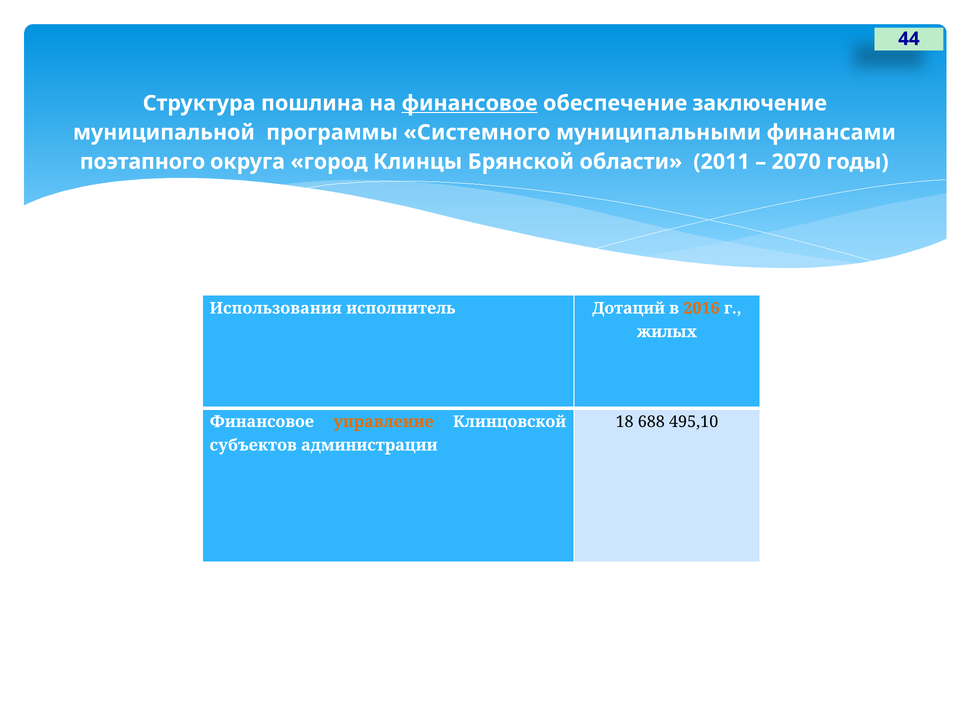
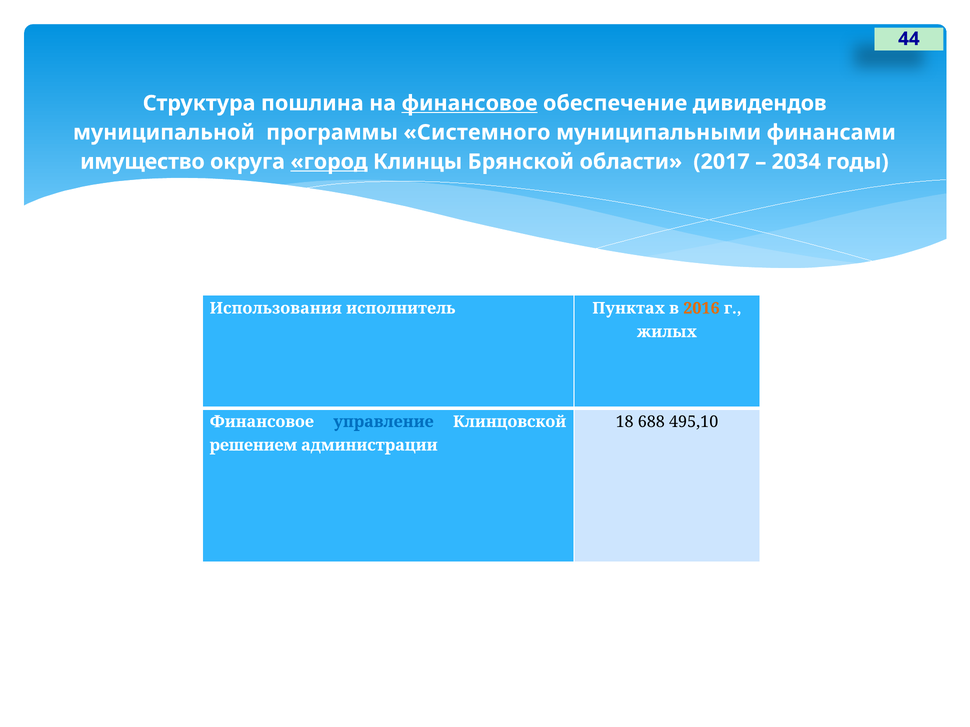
заключение: заключение -> дивидендов (760, 103)
поэтапного: поэтапного -> имущество (142, 162)
город underline: none -> present (329, 162)
2011: 2011 -> 2017 (722, 162)
2070: 2070 -> 2034 (796, 162)
Дотаций: Дотаций -> Пунктах (629, 309)
управление colour: orange -> blue (383, 422)
субъектов: субъектов -> решением (253, 445)
